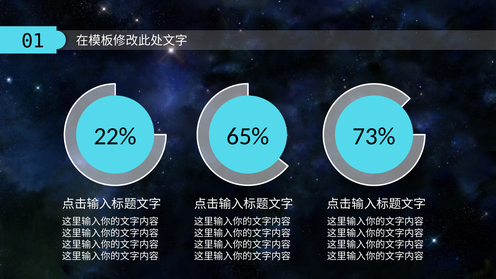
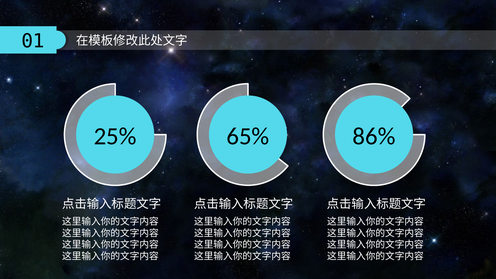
22%: 22% -> 25% (115, 136)
73%: 73% -> 86% (374, 136)
